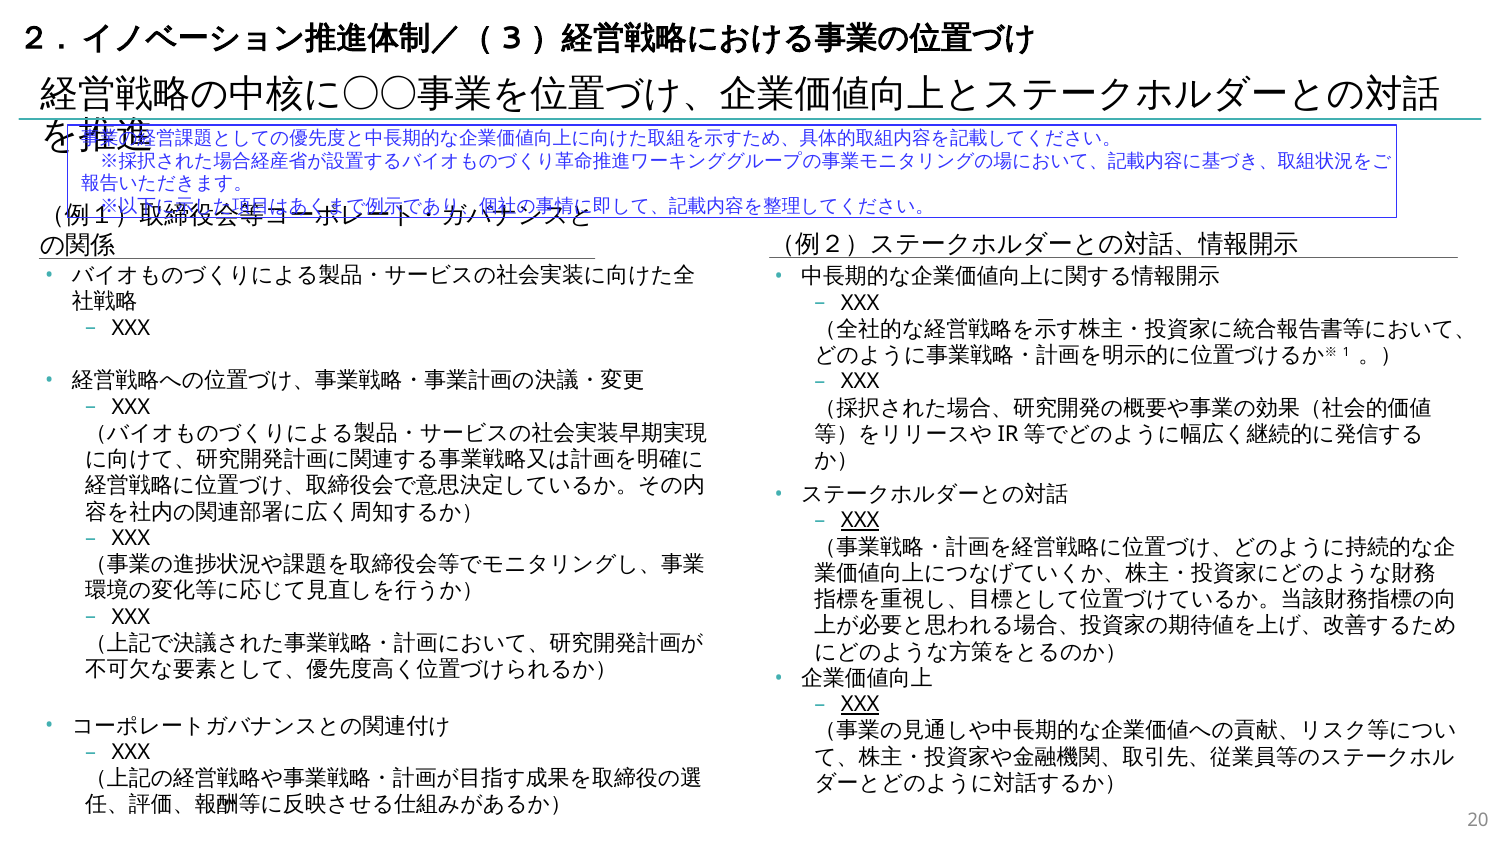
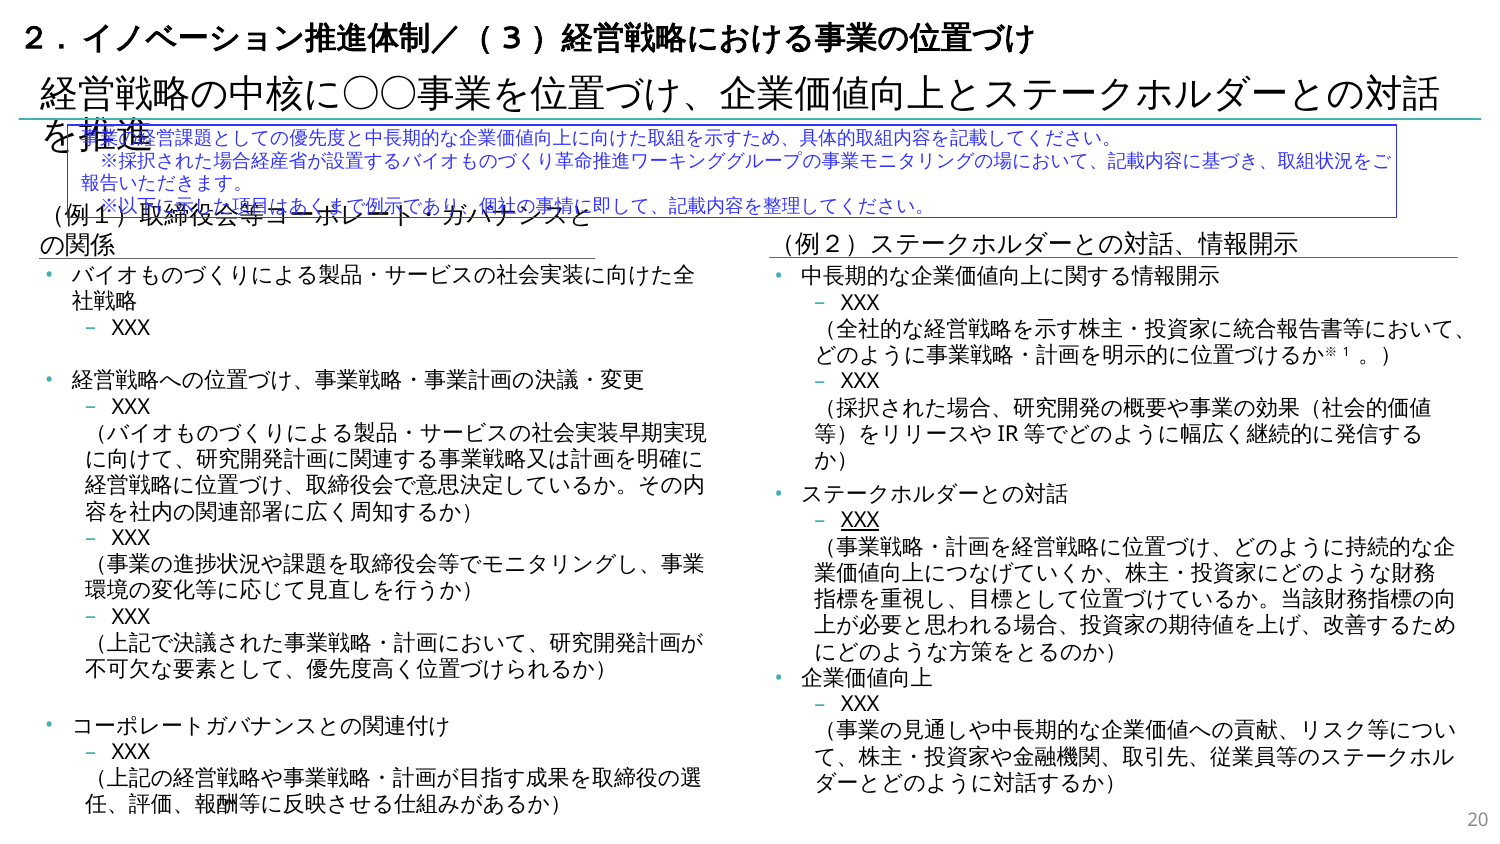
XXX underline: present -> none (860, 704)
